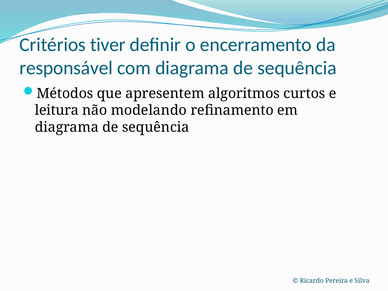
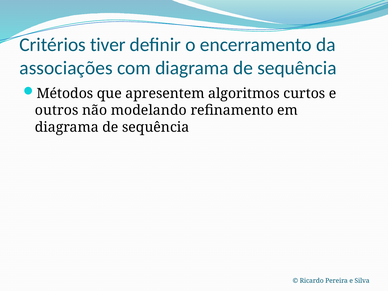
responsável: responsável -> associações (66, 68)
leitura: leitura -> outros (57, 110)
